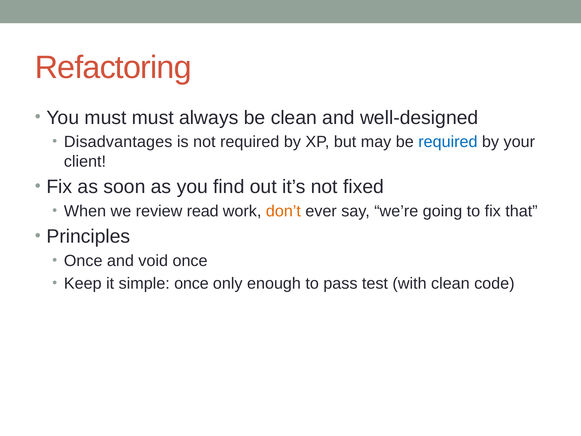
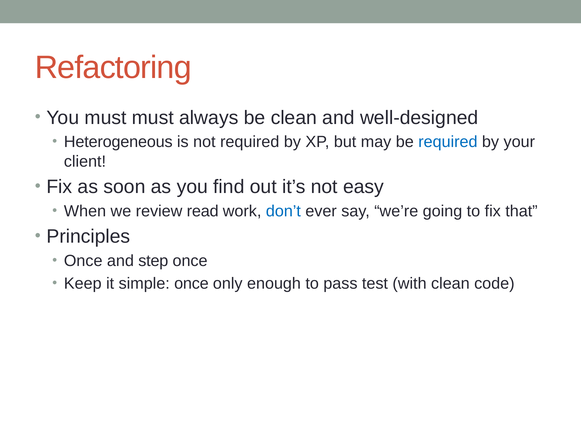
Disadvantages: Disadvantages -> Heterogeneous (118, 142)
fixed: fixed -> easy (363, 187)
don’t colour: orange -> blue (283, 211)
void: void -> step (153, 261)
